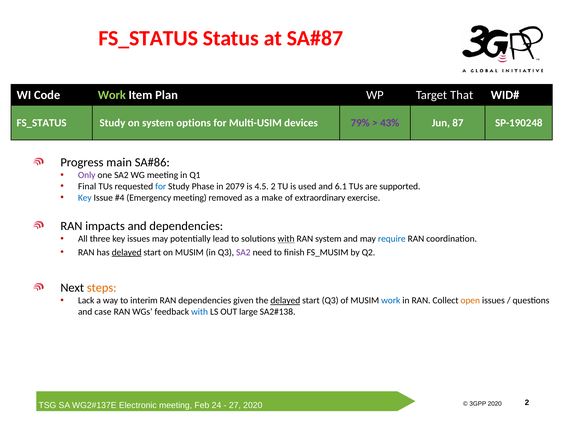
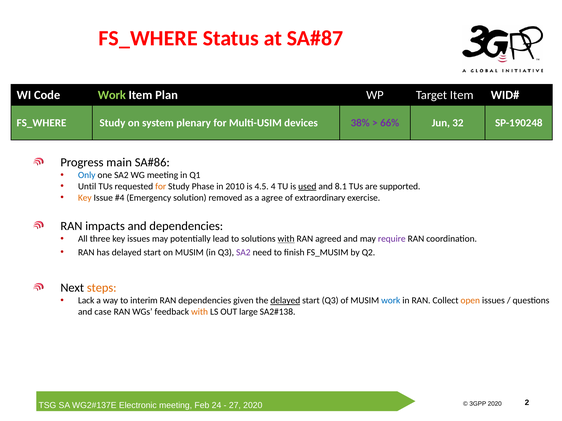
FS_STATUS: FS_STATUS -> FS_WHERE (148, 38)
Target That: That -> Item (462, 95)
FS_STATUS: FS_STATUS -> FS_WHERE (42, 123)
options: options -> plenary (194, 123)
79%: 79% -> 38% (360, 123)
43%: 43% -> 66% (390, 123)
87: 87 -> 32 (458, 123)
Only colour: purple -> blue (87, 175)
Final: Final -> Until (87, 187)
for colour: blue -> orange (161, 187)
2079: 2079 -> 2010 (235, 187)
4.5 2: 2 -> 4 (273, 187)
used underline: none -> present (307, 187)
6.1: 6.1 -> 8.1 (341, 187)
Key colour: blue -> orange (85, 198)
Emergency meeting: meeting -> solution (190, 198)
make: make -> agree (272, 198)
RAN system: system -> agreed (328, 239)
require colour: blue -> purple (392, 239)
delayed underline: present -> none (127, 253)
with colour: blue -> orange (200, 312)
